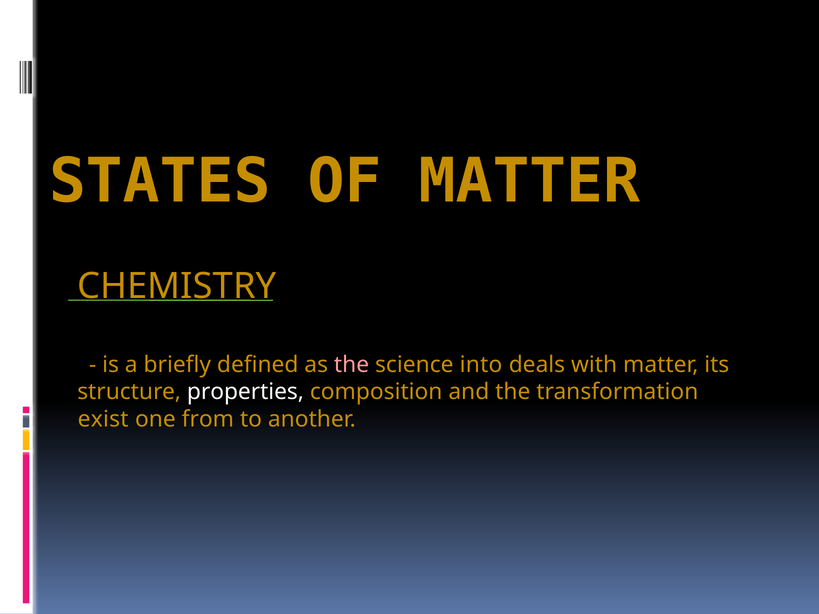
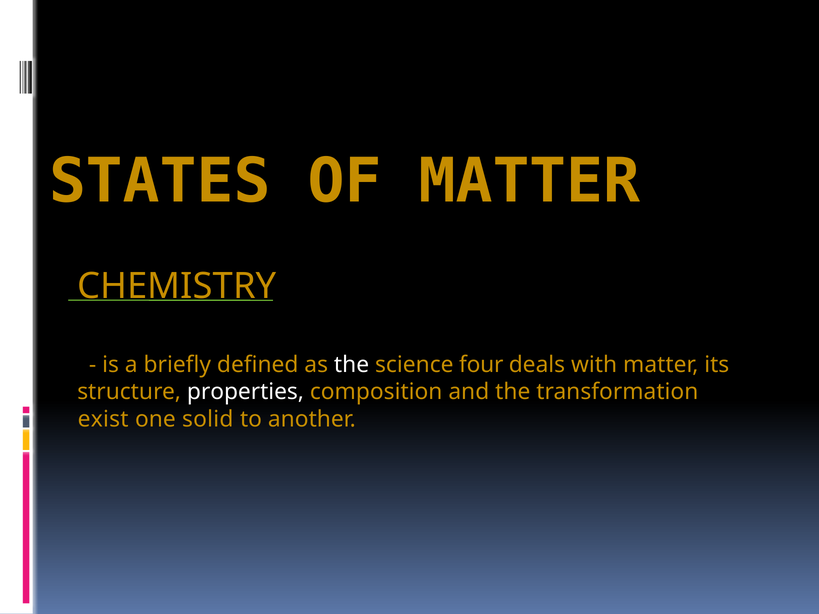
the colour: pink -> white (352, 365)
into: into -> four (481, 365)
from: from -> solid (208, 419)
